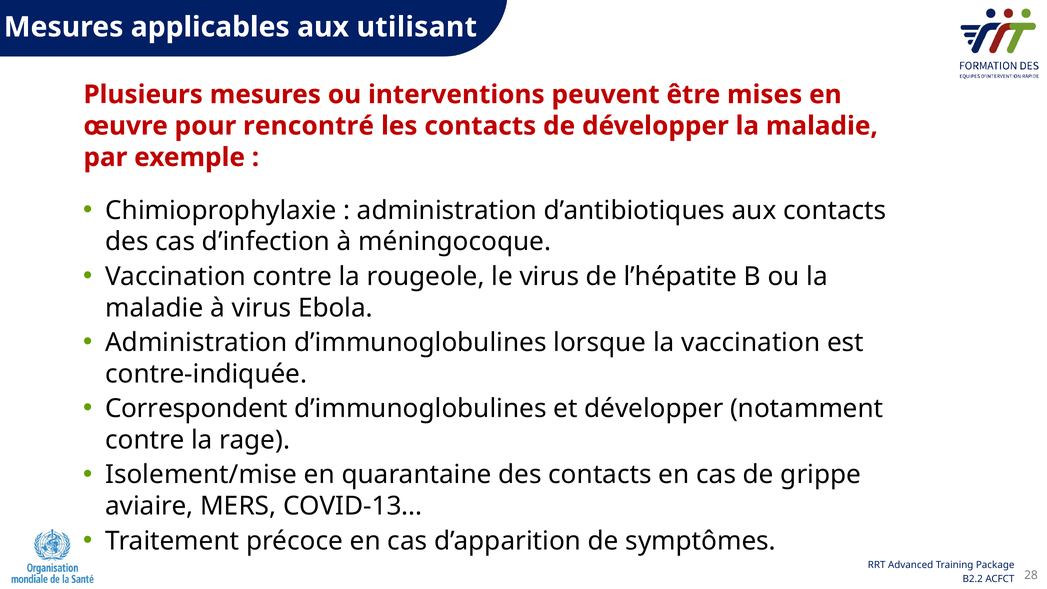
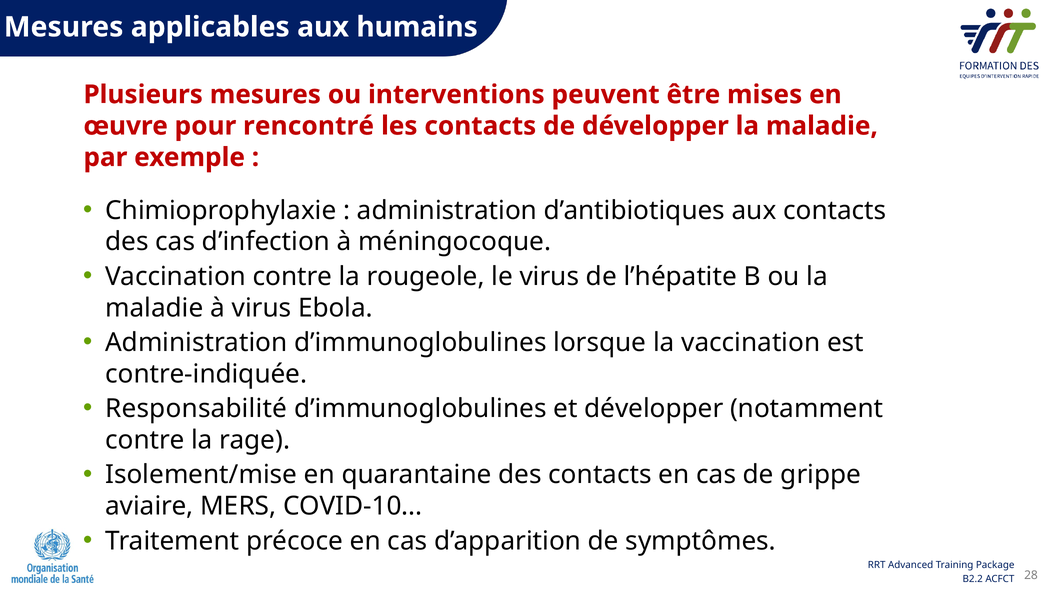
utilisant: utilisant -> humains (417, 27)
Correspondent: Correspondent -> Responsabilité (196, 409)
COVID-13: COVID-13 -> COVID-10 (353, 506)
